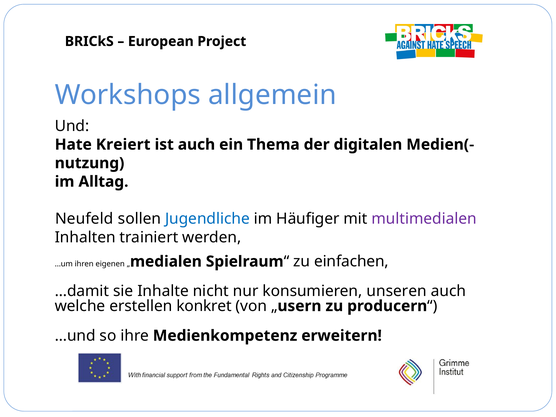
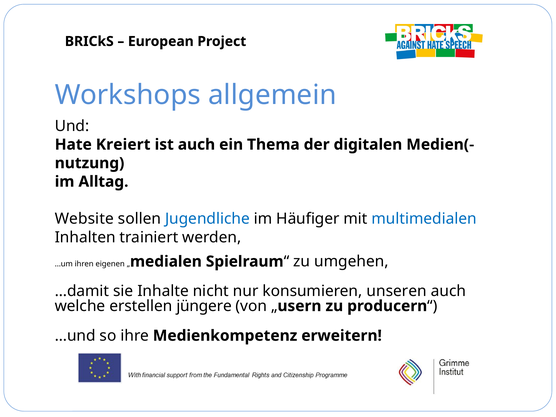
Neufeld: Neufeld -> Website (84, 219)
multimedialen colour: purple -> blue (424, 219)
einfachen: einfachen -> umgehen (351, 261)
konkret: konkret -> jüngere (204, 306)
